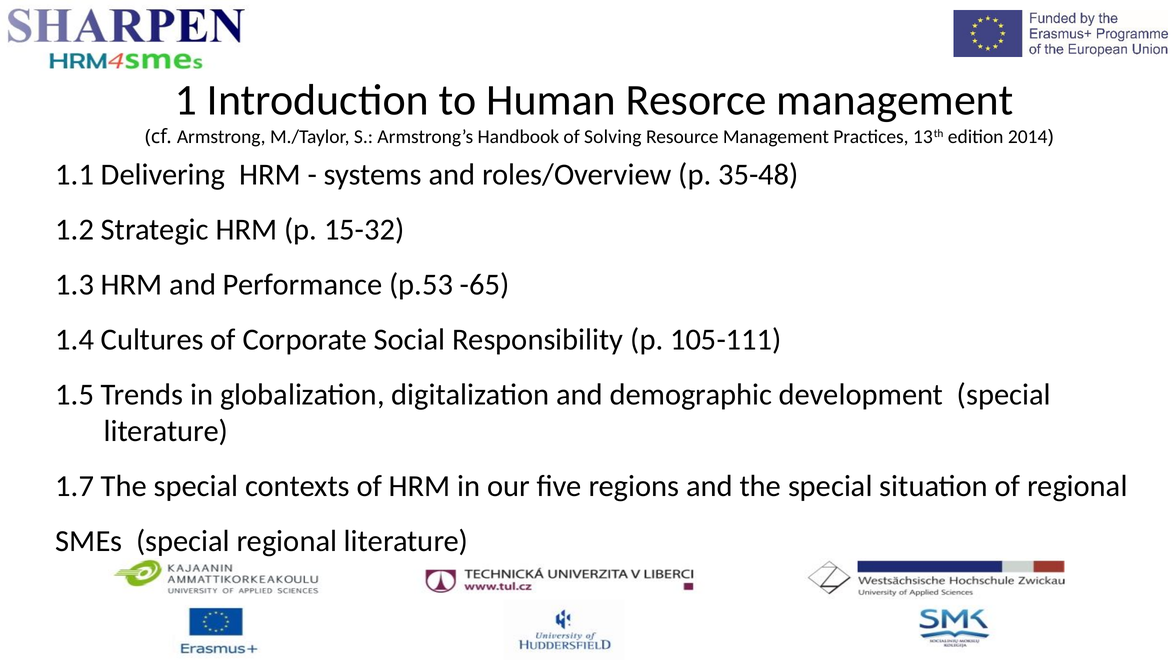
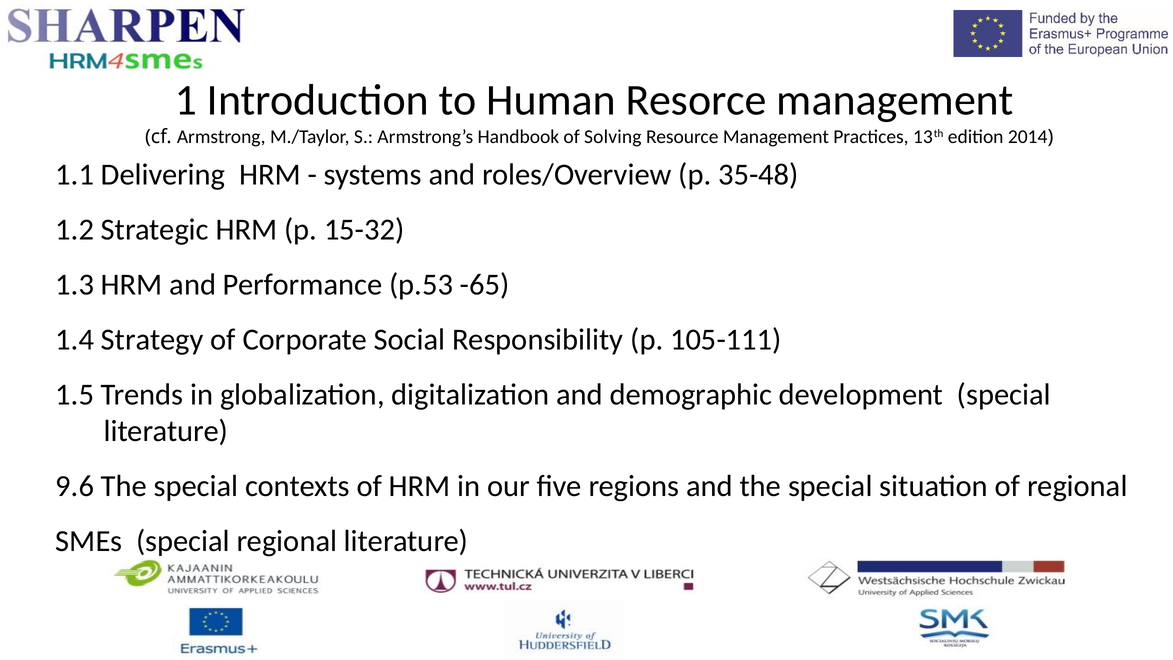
Cultures: Cultures -> Strategy (152, 340)
1.7: 1.7 -> 9.6 (75, 486)
